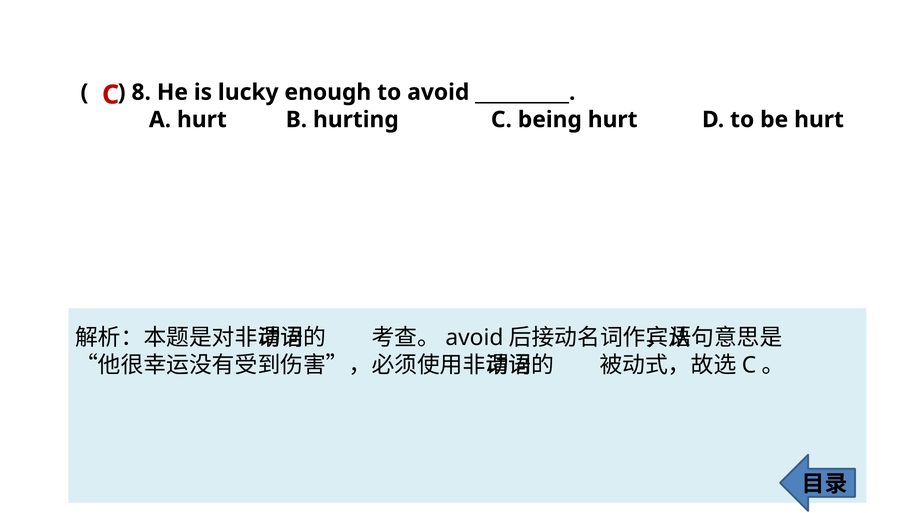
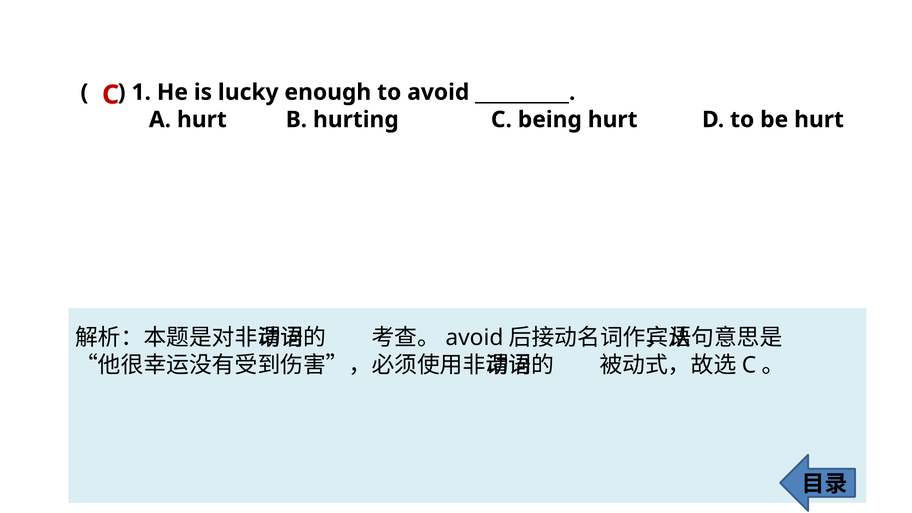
8: 8 -> 1 (141, 92)
